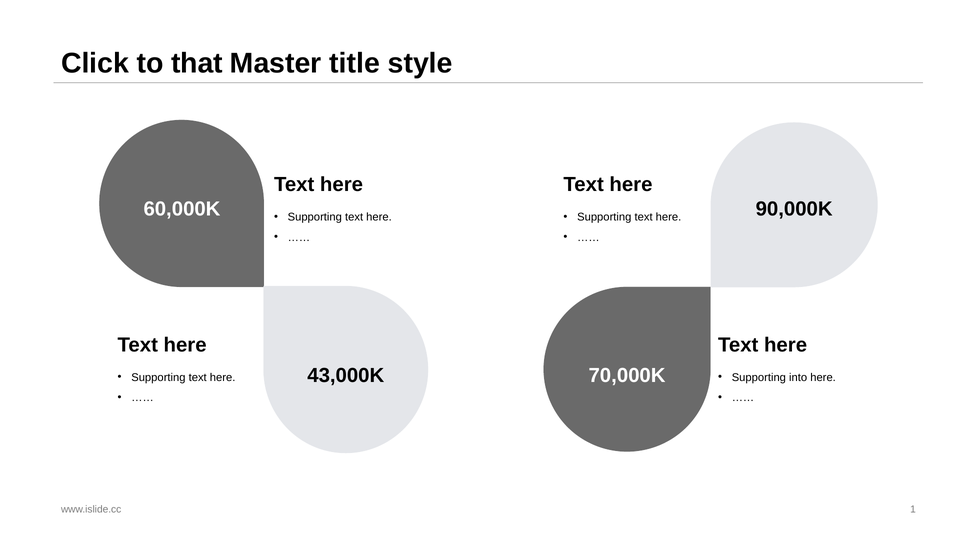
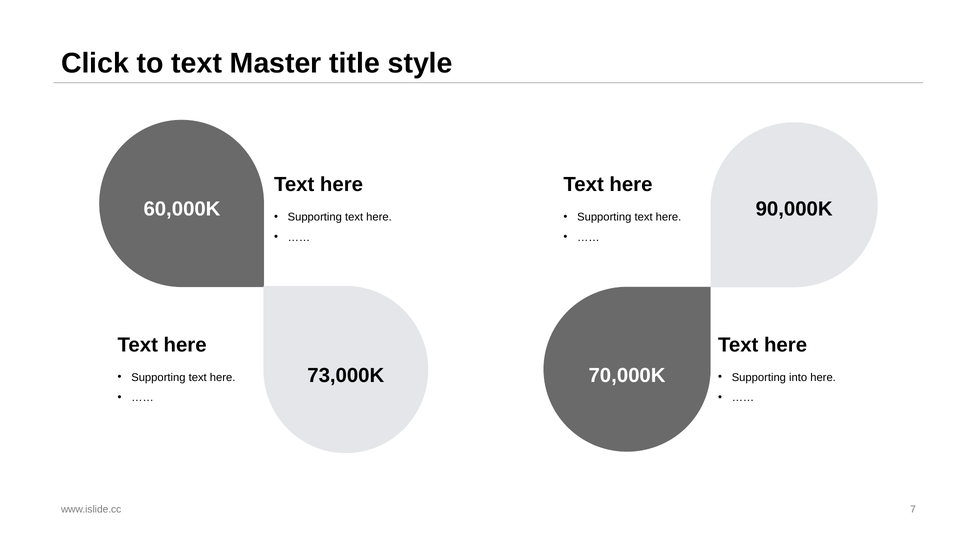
to that: that -> text (197, 63)
43,000K: 43,000K -> 73,000K (346, 375)
1: 1 -> 7 (913, 509)
